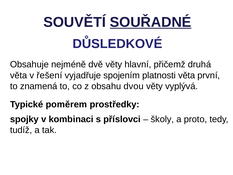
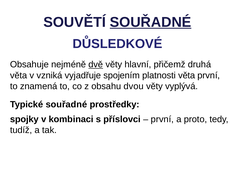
dvě underline: none -> present (96, 64)
řešení: řešení -> vzniká (49, 75)
Typické poměrem: poměrem -> souřadné (66, 104)
školy: školy -> první (162, 119)
